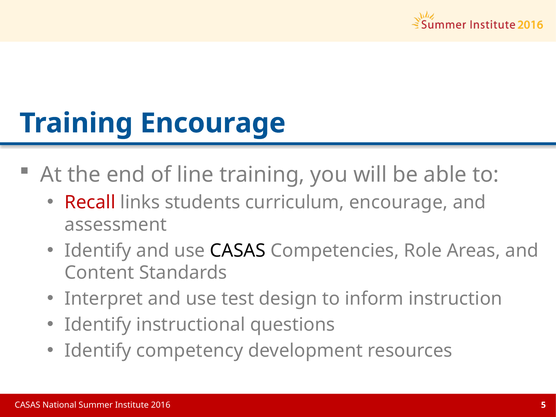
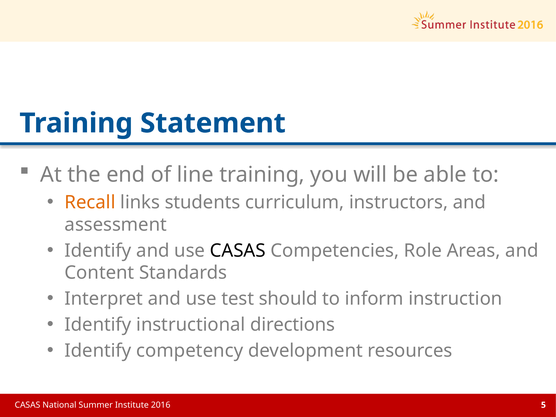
Training Encourage: Encourage -> Statement (213, 123)
Recall colour: red -> orange (90, 202)
curriculum encourage: encourage -> instructors (399, 202)
design: design -> should (288, 299)
questions: questions -> directions (293, 325)
